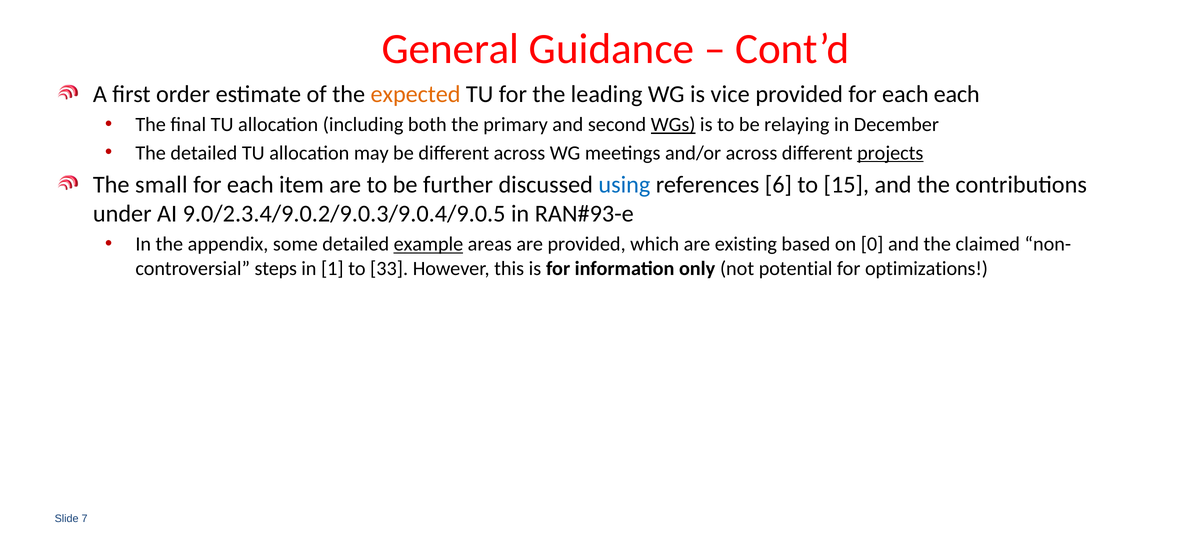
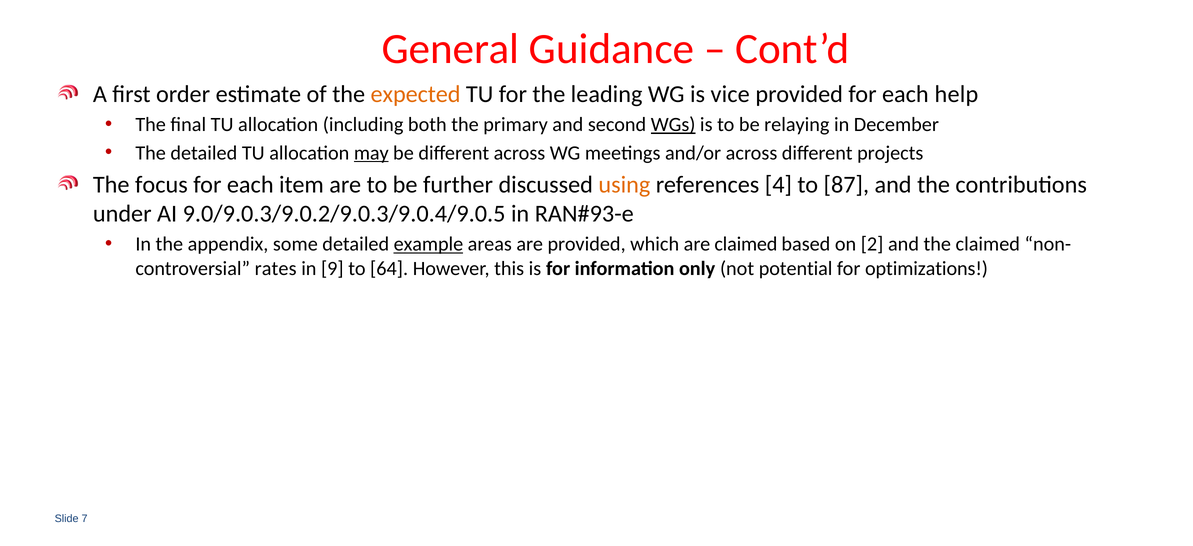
each each: each -> help (956, 94)
may underline: none -> present (371, 153)
projects underline: present -> none (890, 153)
small: small -> focus (161, 185)
using colour: blue -> orange (624, 185)
6: 6 -> 4 (778, 185)
15: 15 -> 87 (846, 185)
9.0/2.3.4/9.0.2/9.0.3/9.0.4/9.0.5: 9.0/2.3.4/9.0.2/9.0.3/9.0.4/9.0.5 -> 9.0/9.0.3/9.0.2/9.0.3/9.0.4/9.0.5 (344, 214)
are existing: existing -> claimed (746, 244)
0: 0 -> 2 (872, 244)
steps: steps -> rates (276, 268)
1: 1 -> 9 (332, 268)
33: 33 -> 64 (389, 268)
